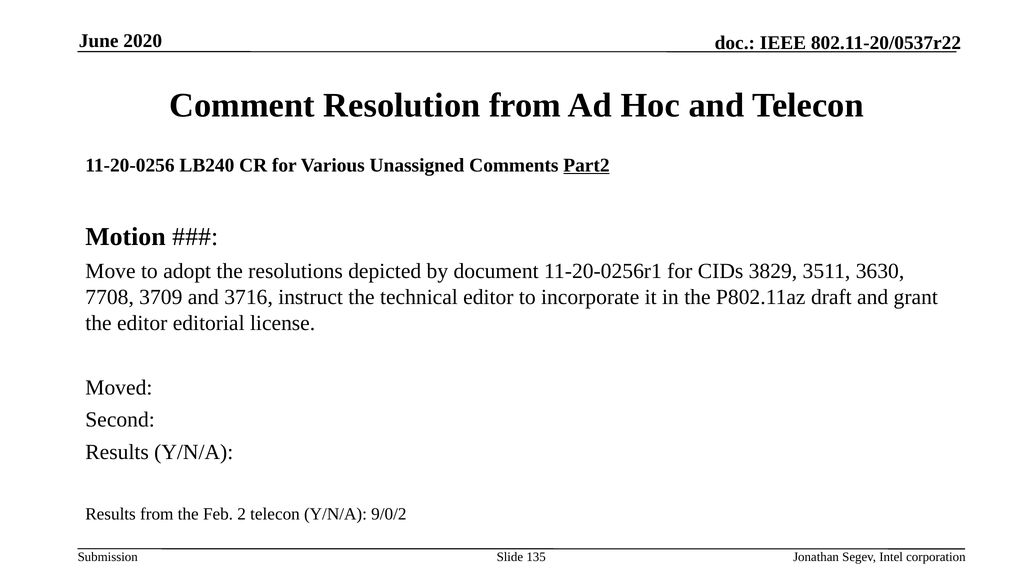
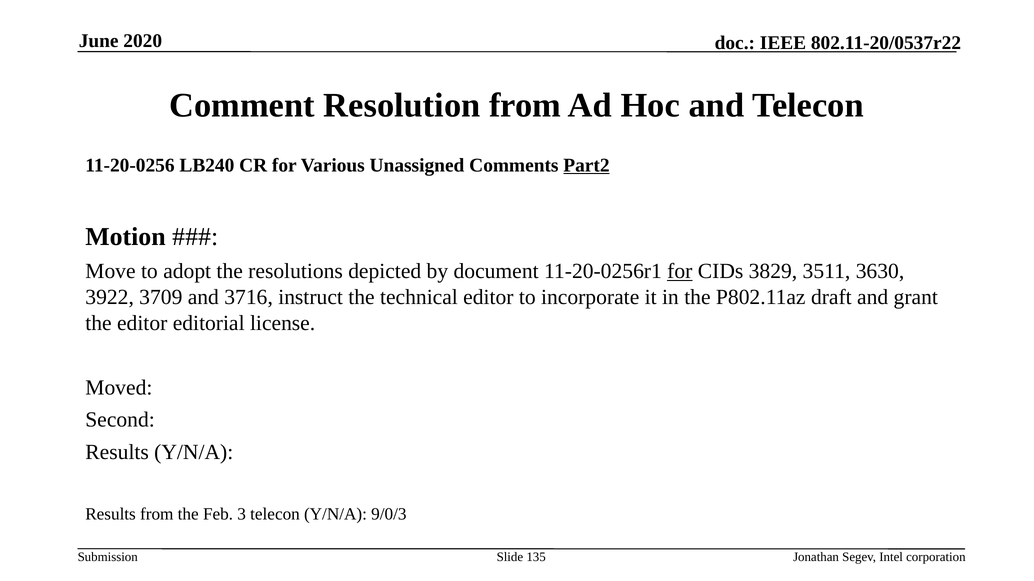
for underline: none -> present (680, 272)
7708: 7708 -> 3922 (110, 297)
2: 2 -> 3 (242, 514)
9/0/2: 9/0/2 -> 9/0/3 (389, 514)
